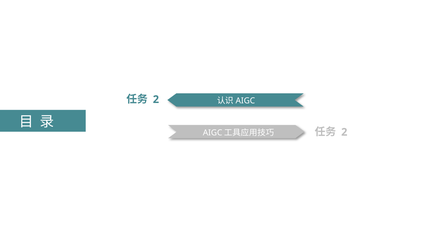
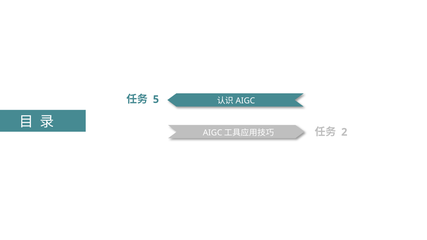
2: 2 -> 5 (156, 100)
